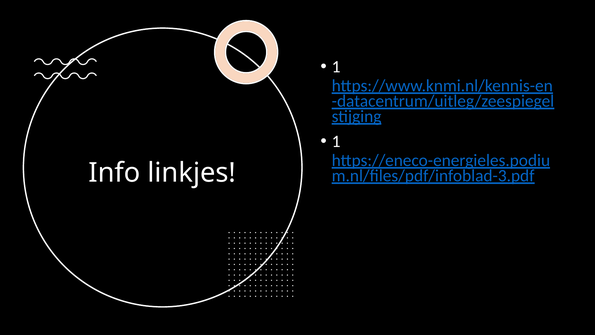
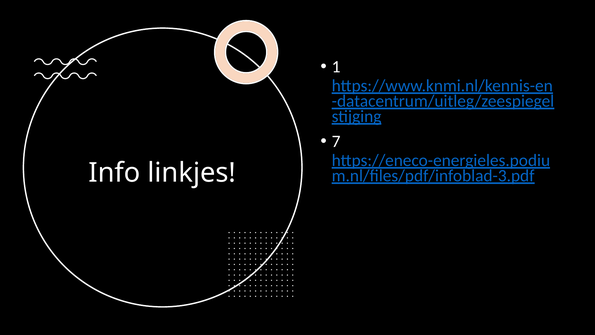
1: 1 -> 7 (336, 141)
